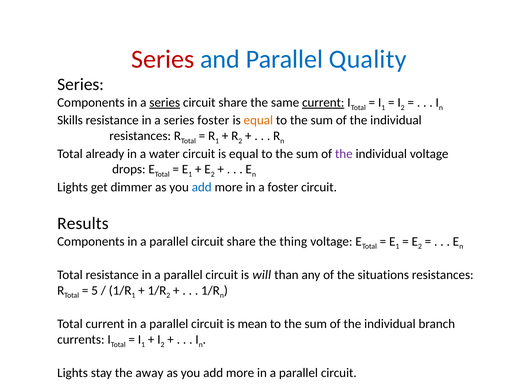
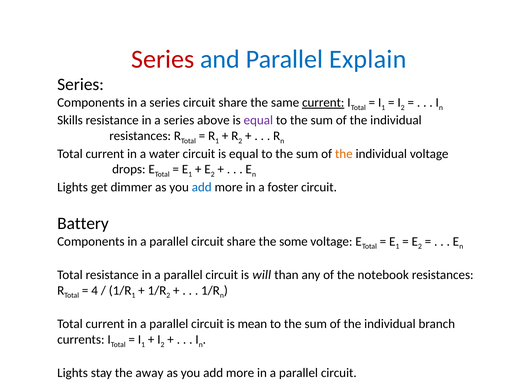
Quality: Quality -> Explain (368, 59)
series underline: present -> none (165, 102)
series foster: foster -> above (213, 120)
equal colour: orange -> purple (258, 120)
already: already -> current (105, 154)
the colour: purple -> orange (344, 154)
Results: Results -> Battery (83, 223)
thing: thing -> some (293, 241)
situations: situations -> notebook (383, 275)
5: 5 -> 4 (95, 290)
